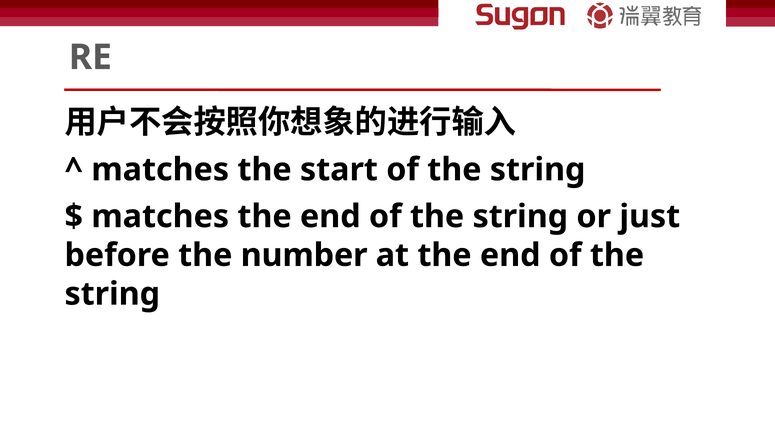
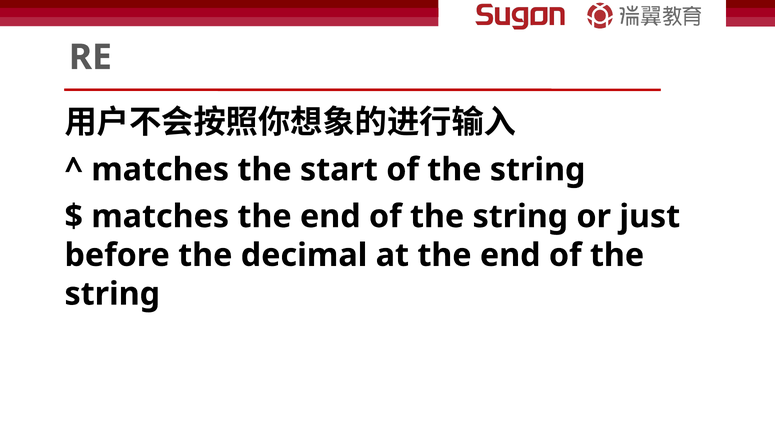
number: number -> decimal (304, 255)
